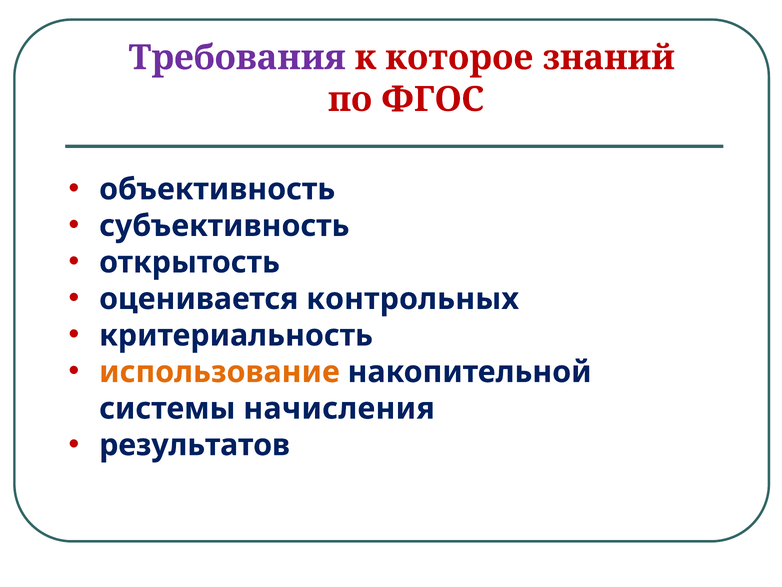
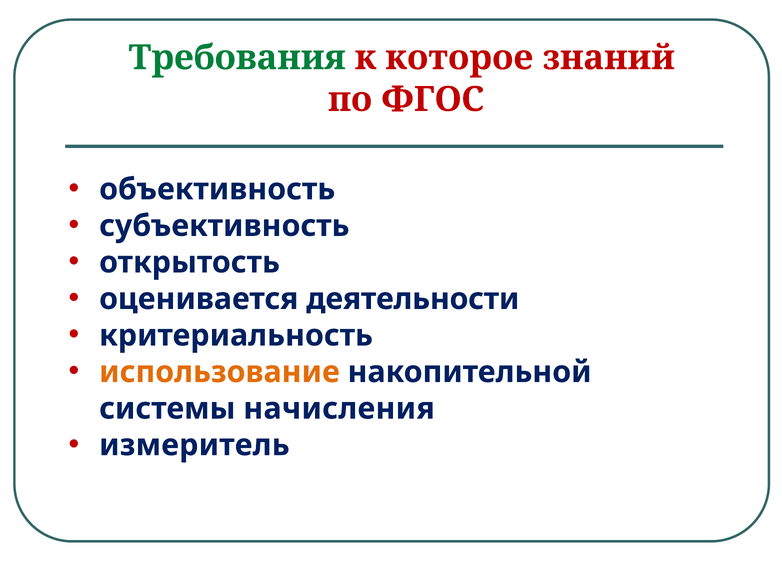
Требования colour: purple -> green (237, 58)
контрольных: контрольных -> деятельности (413, 299)
результатов: результатов -> измеритель (194, 445)
